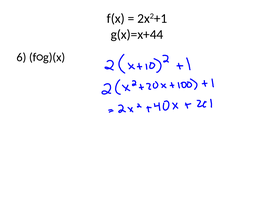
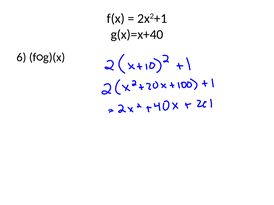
g(x)=x+44: g(x)=x+44 -> g(x)=x+40 (137, 35)
